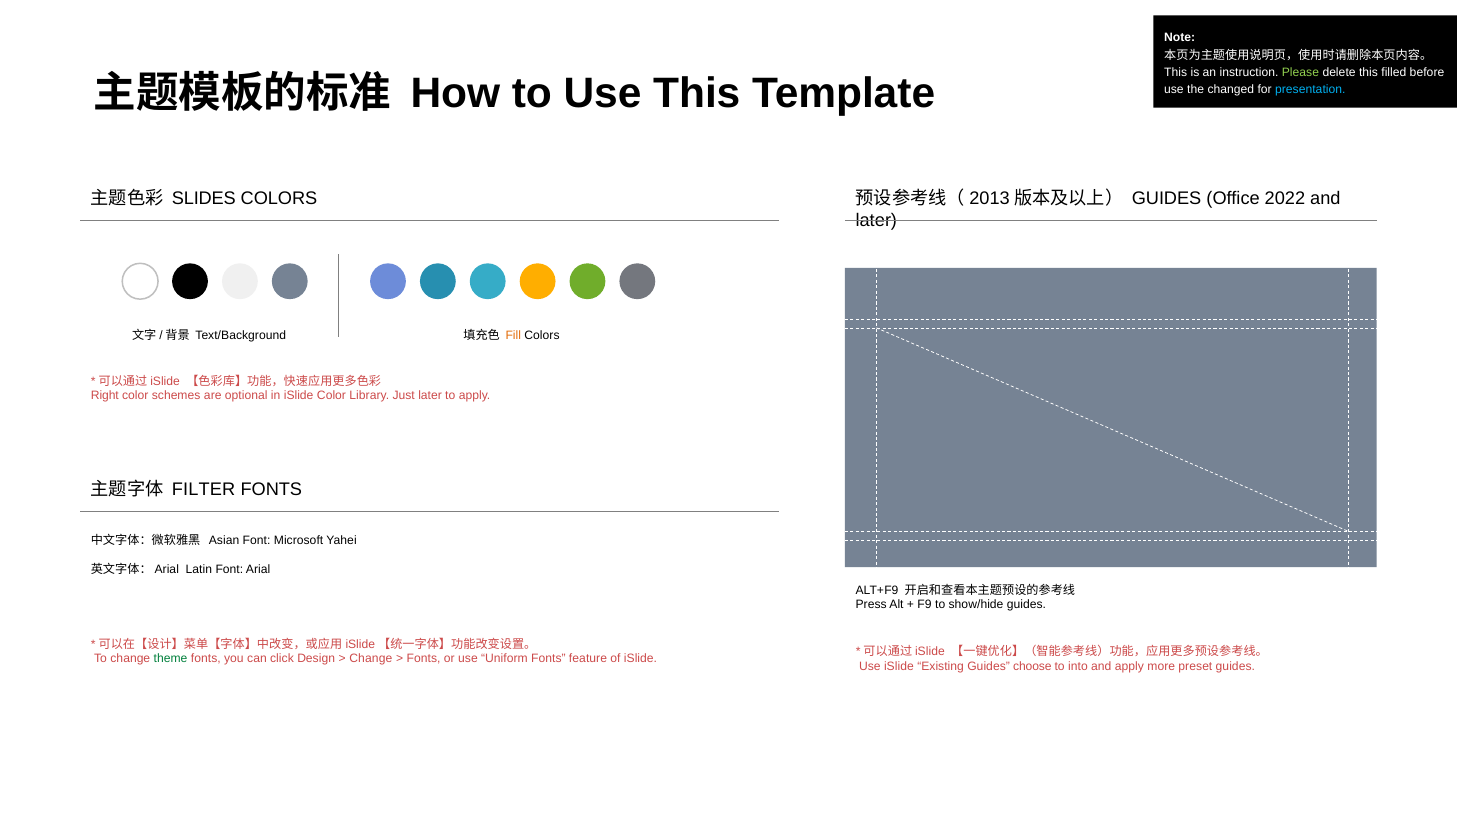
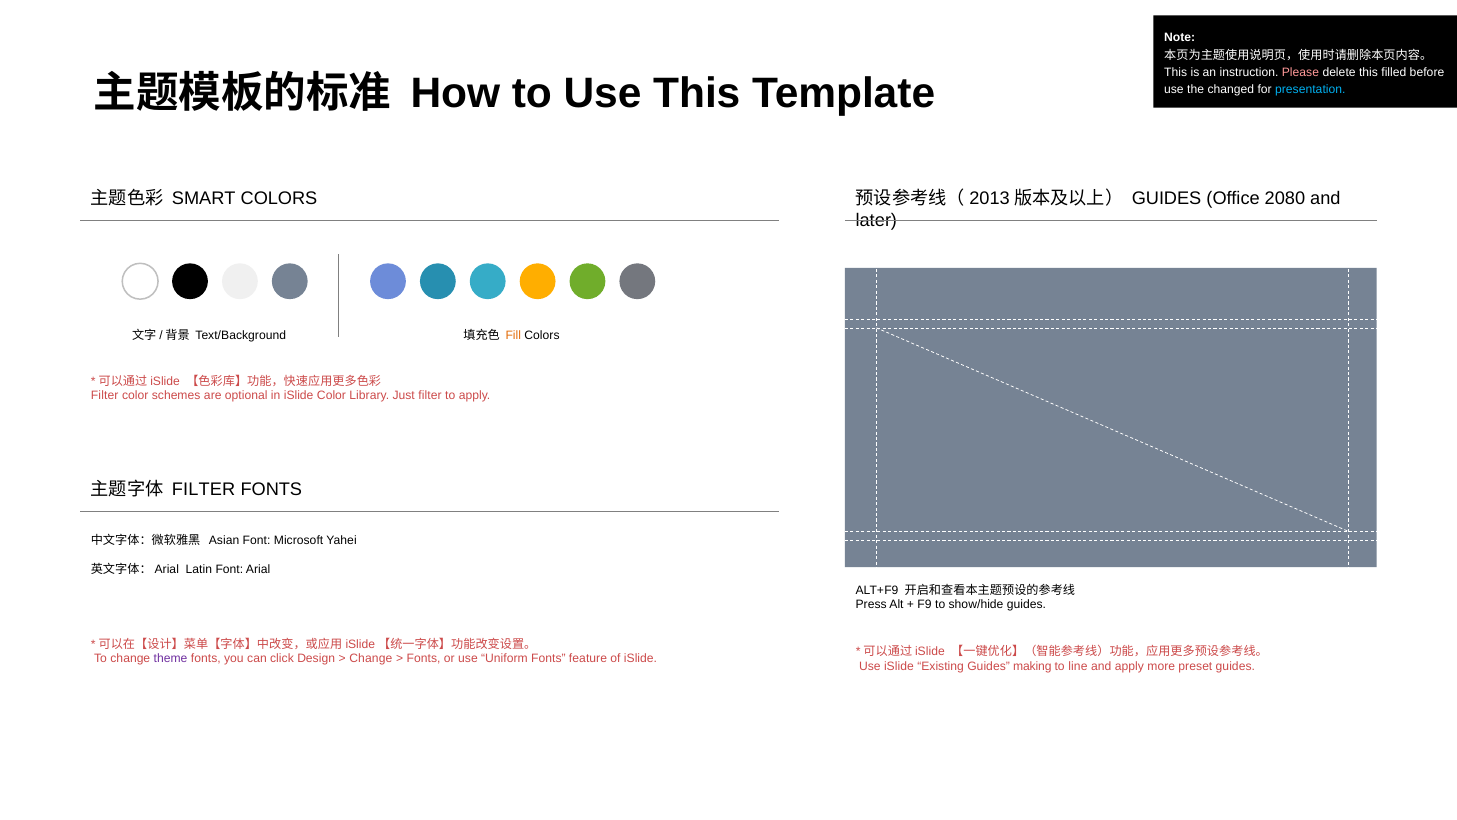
Please colour: light green -> pink (1300, 72)
2022: 2022 -> 2080 (1285, 198)
SLIDES: SLIDES -> SMART (204, 198)
Right: Right -> Filter (105, 396)
Just later: later -> filter (430, 396)
theme colour: green -> purple (171, 659)
choose: choose -> making (1032, 666)
into: into -> line (1078, 666)
